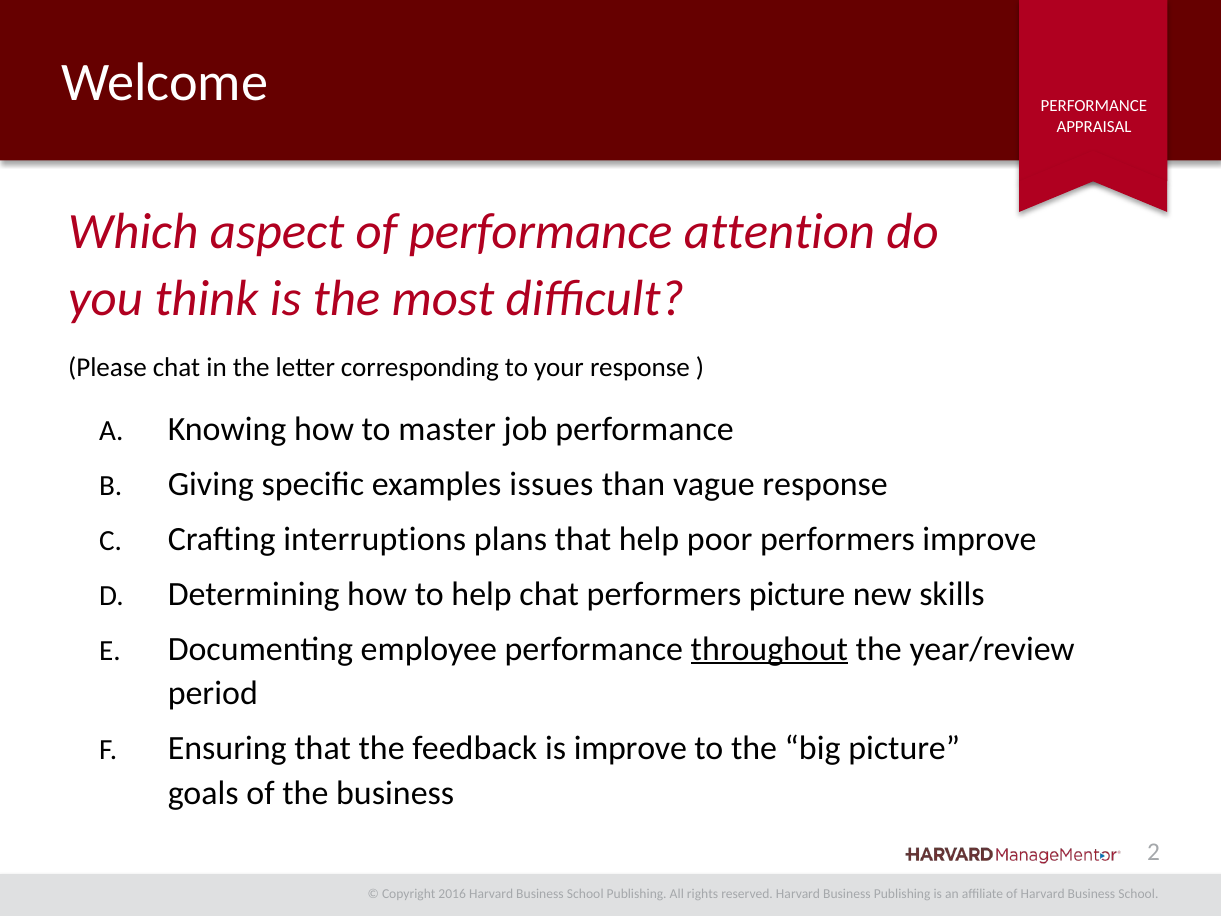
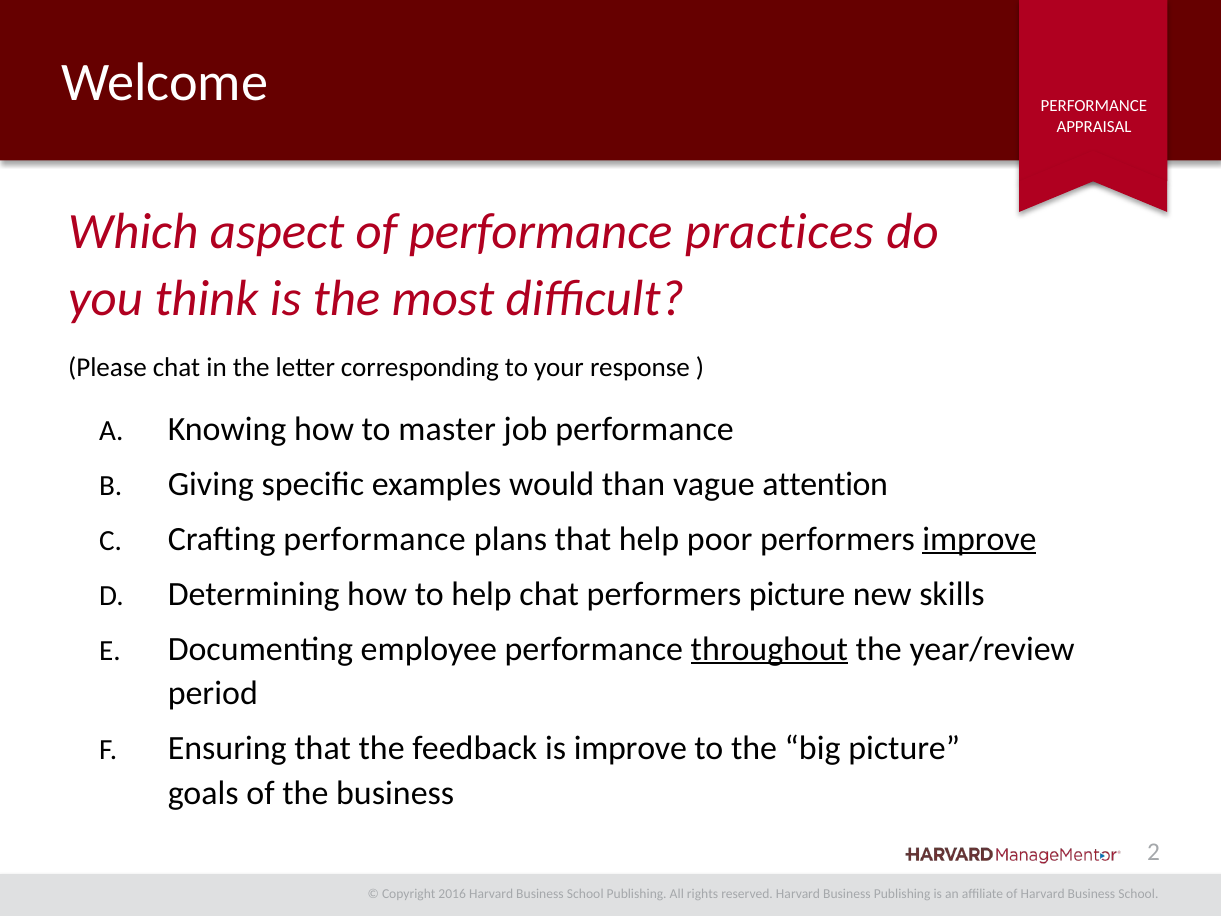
attention: attention -> practices (779, 232)
issues: issues -> would (552, 484)
vague response: response -> attention (825, 484)
Crafting interruptions: interruptions -> performance (375, 539)
improve underline: none -> present (979, 539)
